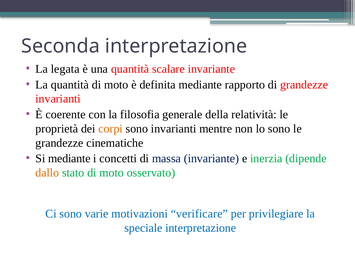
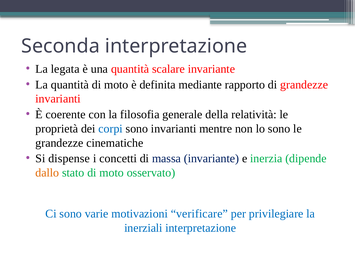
corpi colour: orange -> blue (111, 129)
Si mediante: mediante -> dispense (69, 159)
speciale: speciale -> inerziali (143, 228)
